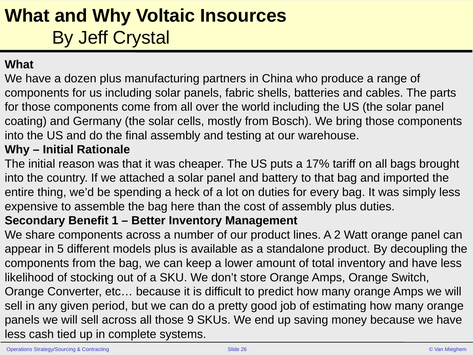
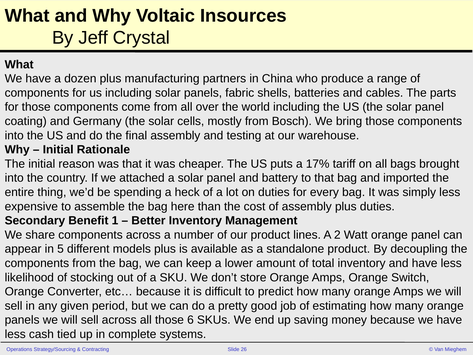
9: 9 -> 6 (190, 320)
